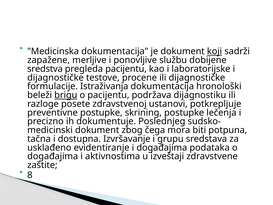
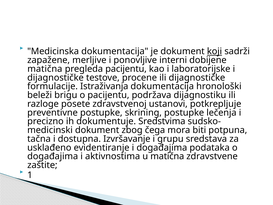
službu: službu -> interni (173, 60)
sredstva: sredstva -> matična (45, 69)
brigu underline: present -> none (66, 95)
Poslednjeg: Poslednjeg -> Sredstvima (162, 121)
u izveštaji: izveštaji -> matična (167, 156)
8: 8 -> 1 (30, 175)
